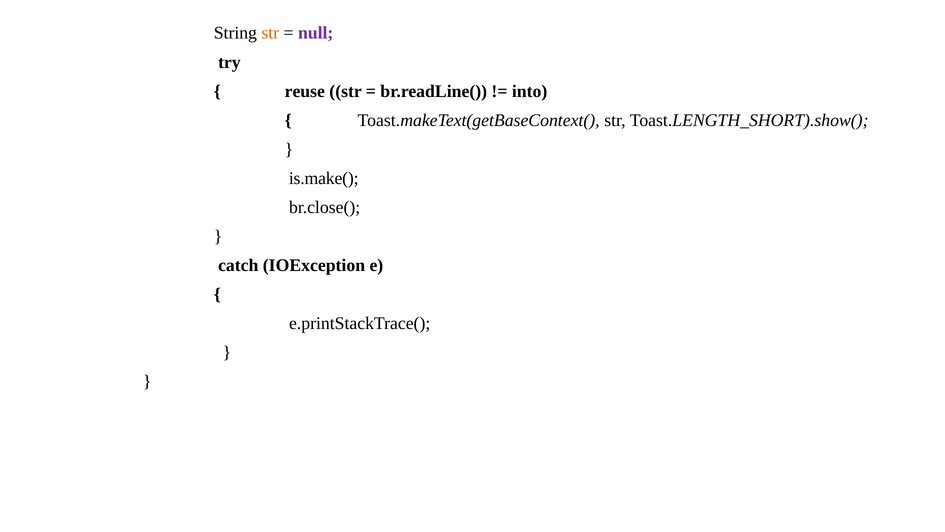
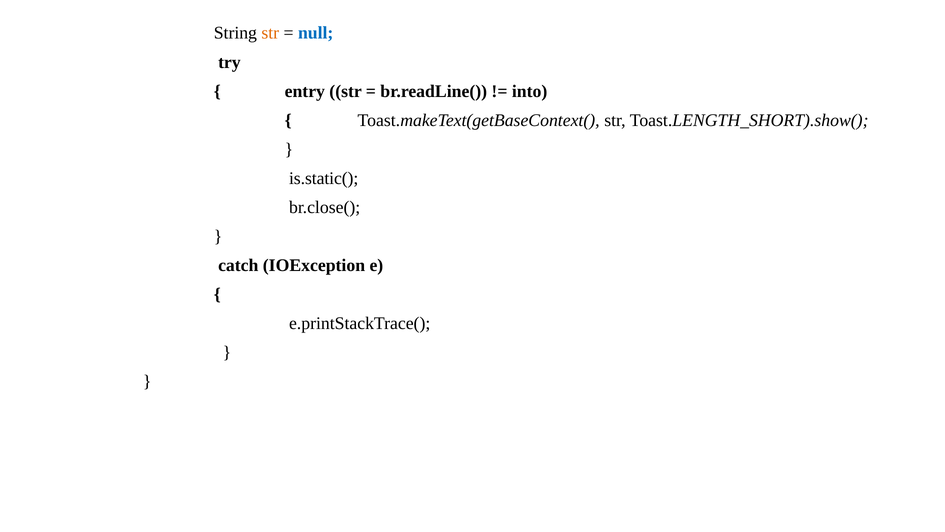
null colour: purple -> blue (316, 33)
reuse: reuse -> entry (305, 91)
is.make(: is.make( -> is.static( (324, 178)
